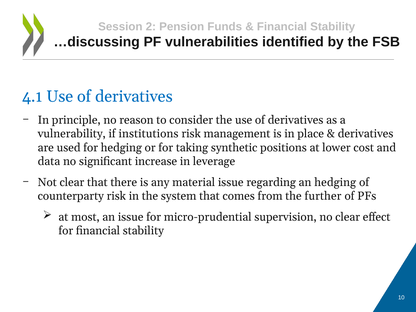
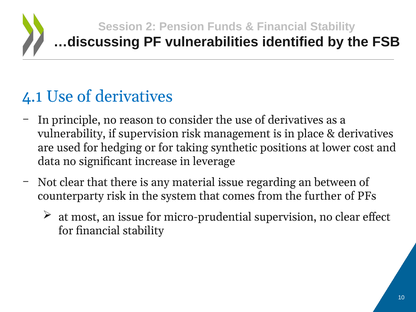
if institutions: institutions -> supervision (149, 134)
an hedging: hedging -> between (335, 182)
